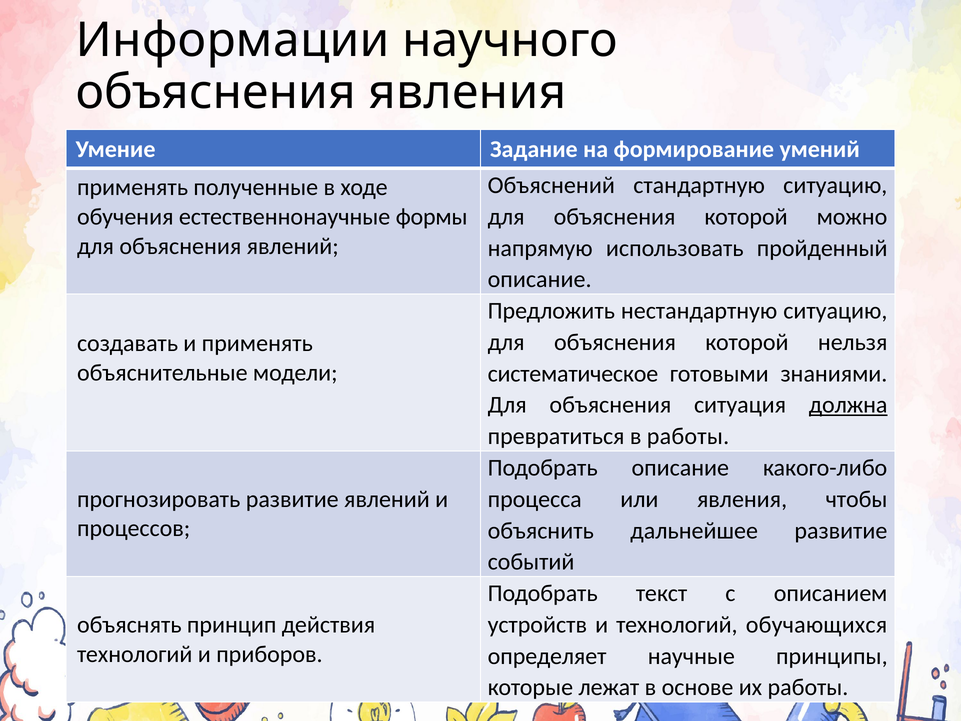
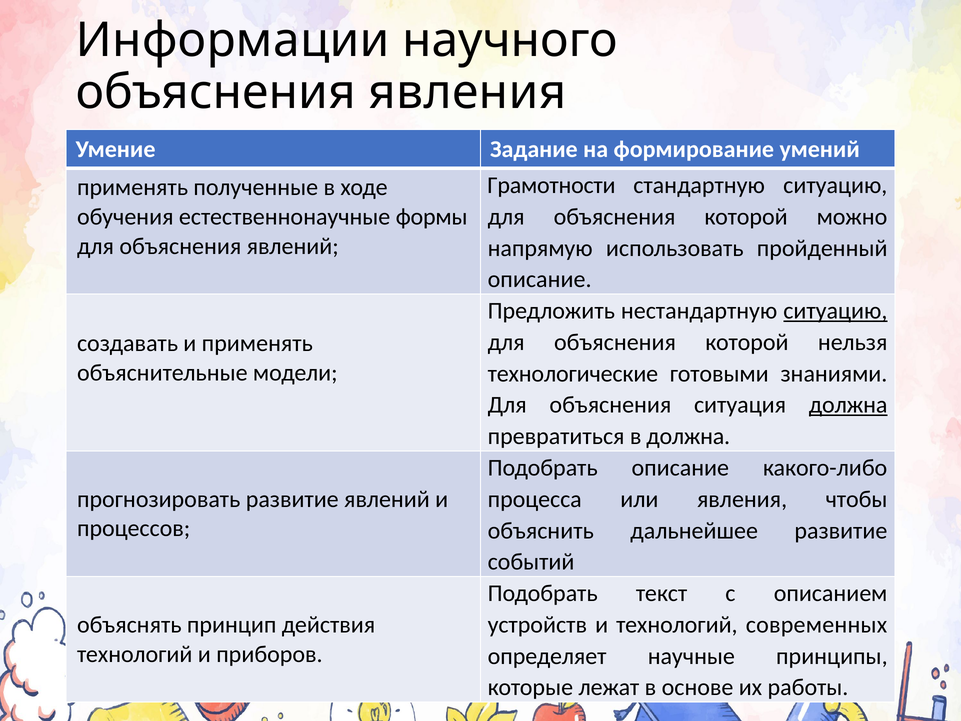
Объяснений: Объяснений -> Грамотности (551, 185)
ситуацию underline: none -> present (835, 311)
систематическое: систематическое -> технологические (573, 374)
в работы: работы -> должна (688, 436)
обучающихся: обучающихся -> современных (816, 625)
